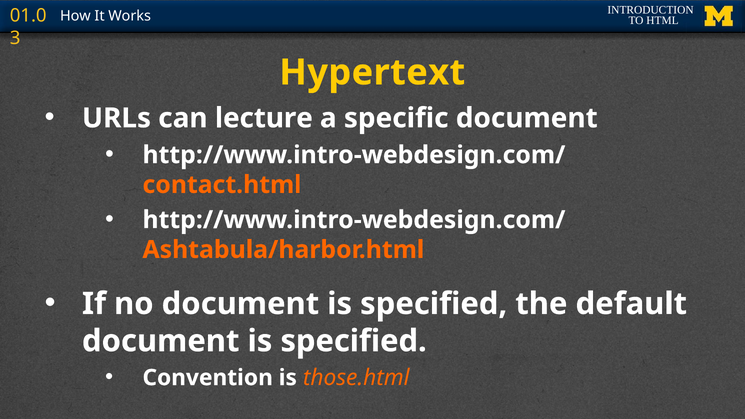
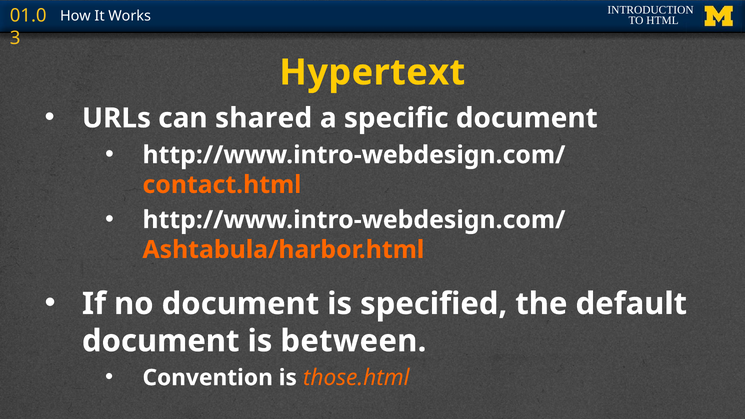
lecture: lecture -> shared (264, 118)
specified: specified -> between (353, 341)
